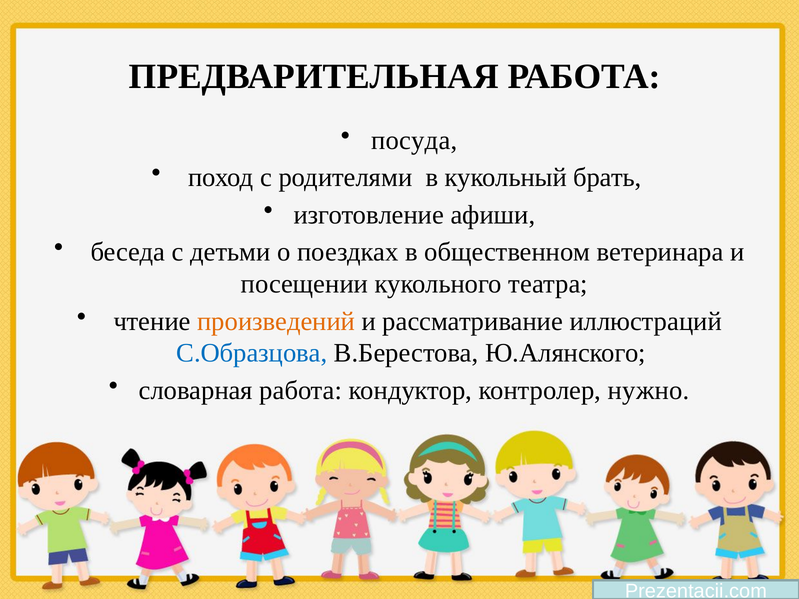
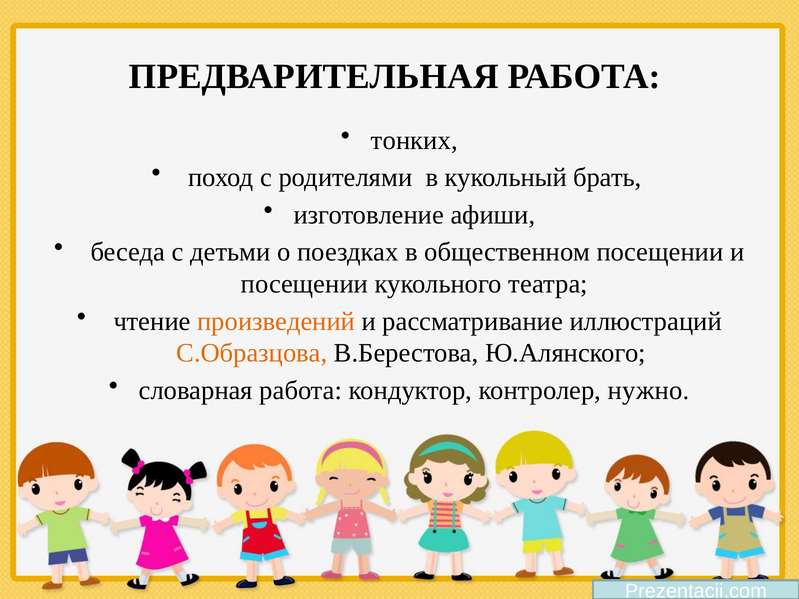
посуда: посуда -> тонких (414, 140)
общественном ветеринара: ветеринара -> посещении (660, 252)
С.Образцова colour: blue -> orange (252, 353)
